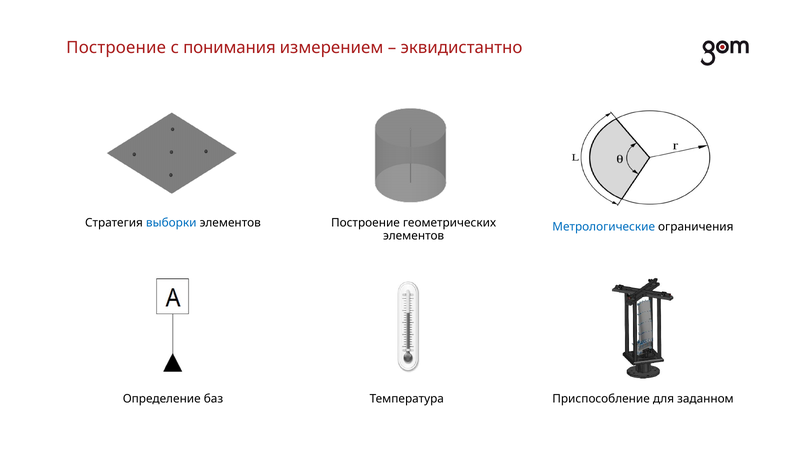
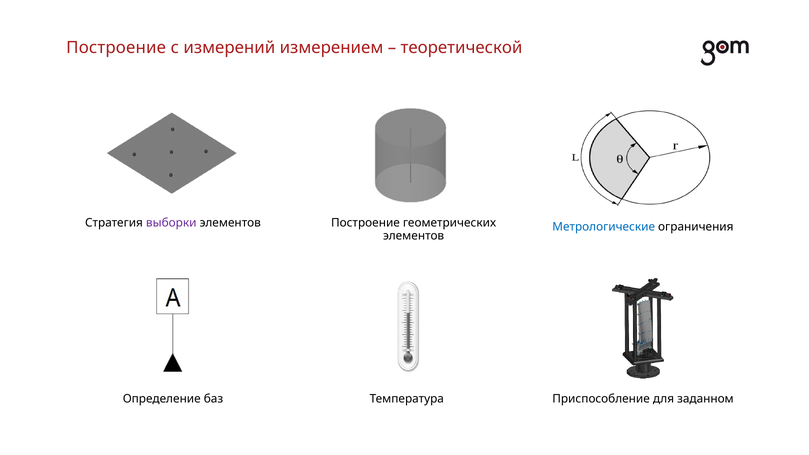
понимания: понимания -> измерений (229, 48)
эквидистантно: эквидистантно -> теоретической (462, 48)
выборки colour: blue -> purple (171, 223)
